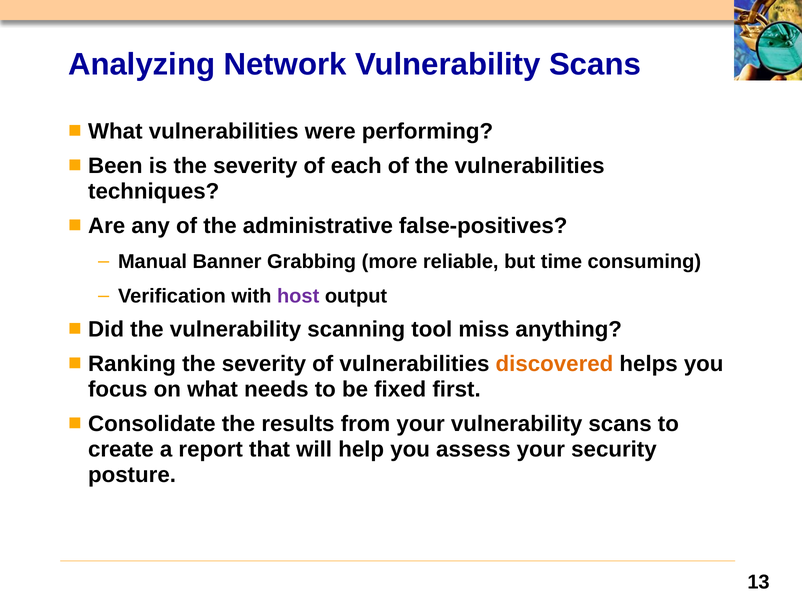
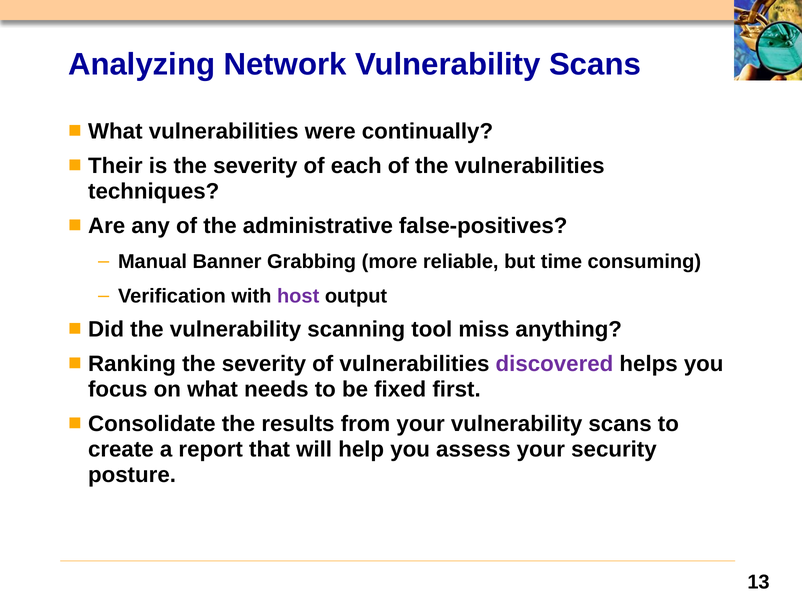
performing: performing -> continually (427, 131)
Been: Been -> Their (115, 166)
discovered colour: orange -> purple (554, 364)
